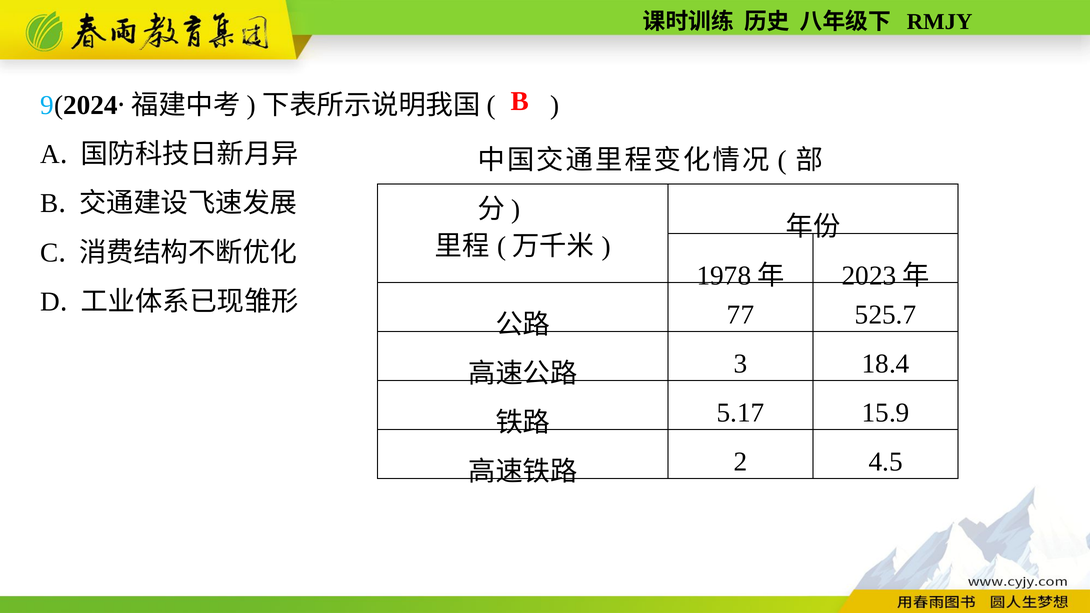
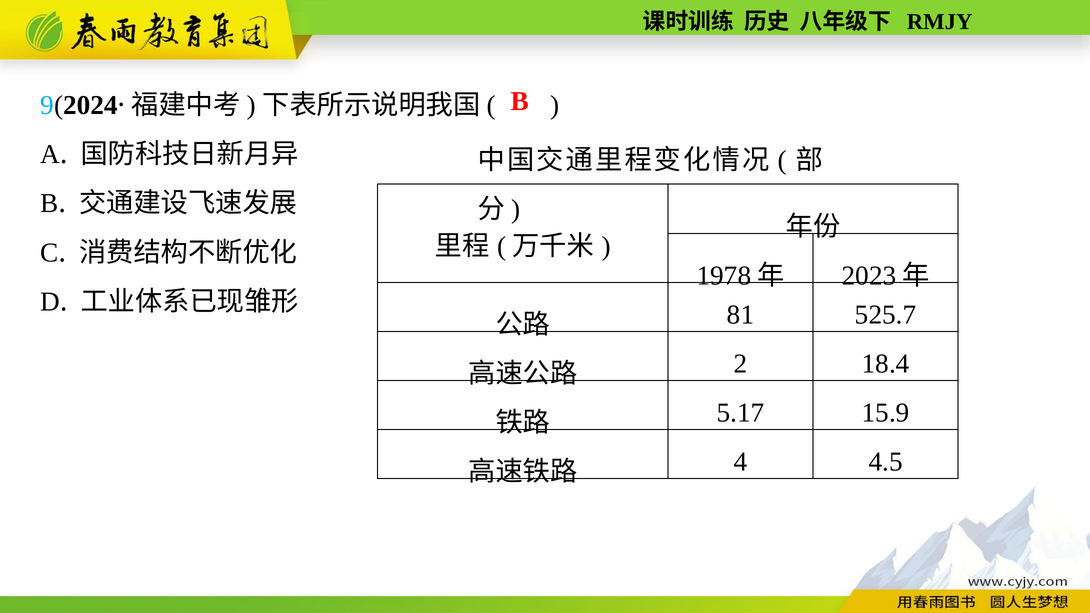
77: 77 -> 81 (741, 315)
3: 3 -> 2 (741, 364)
2: 2 -> 4 (741, 462)
